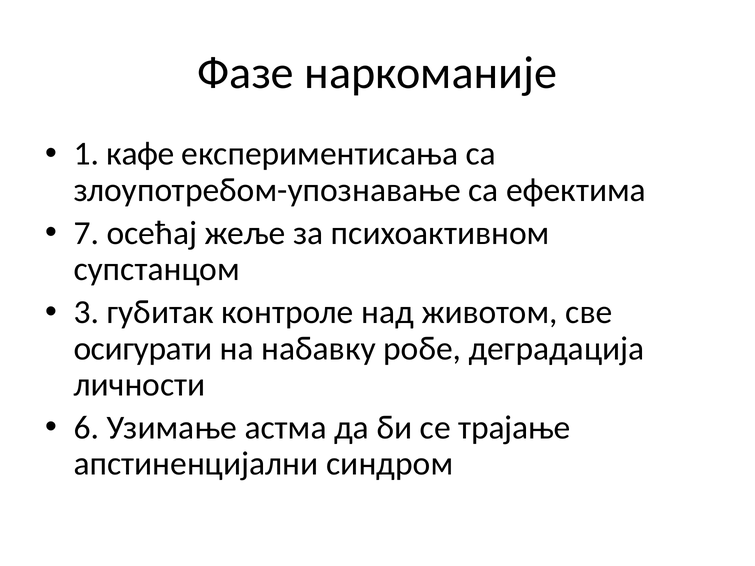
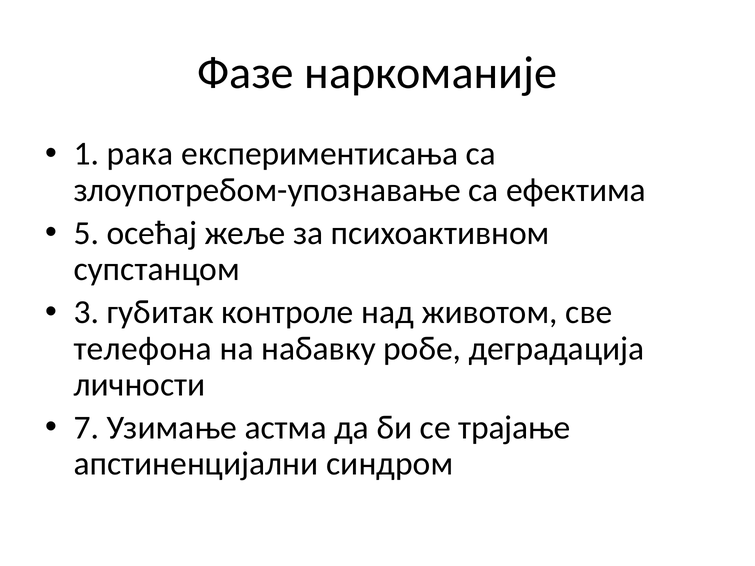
кафе: кафе -> рака (140, 154)
7: 7 -> 5 (86, 233)
осигурати: осигурати -> телефона (143, 349)
6: 6 -> 7 (86, 428)
